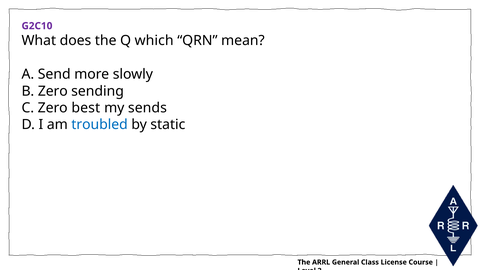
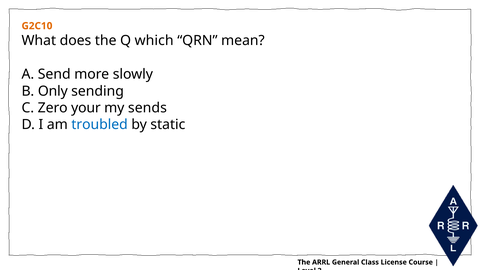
G2C10 colour: purple -> orange (37, 26)
B Zero: Zero -> Only (53, 91)
best: best -> your (86, 108)
